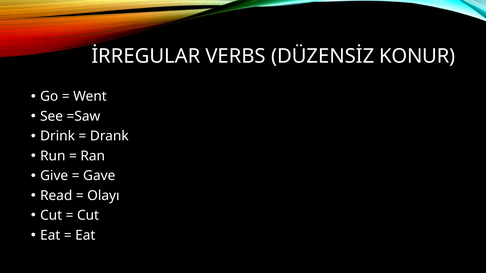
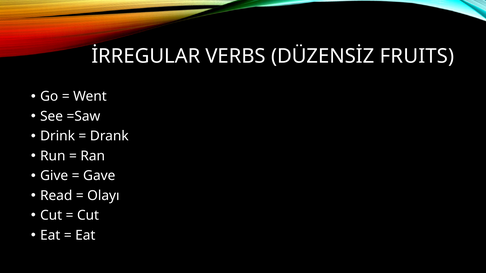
KONUR: KONUR -> FRUITS (417, 56)
